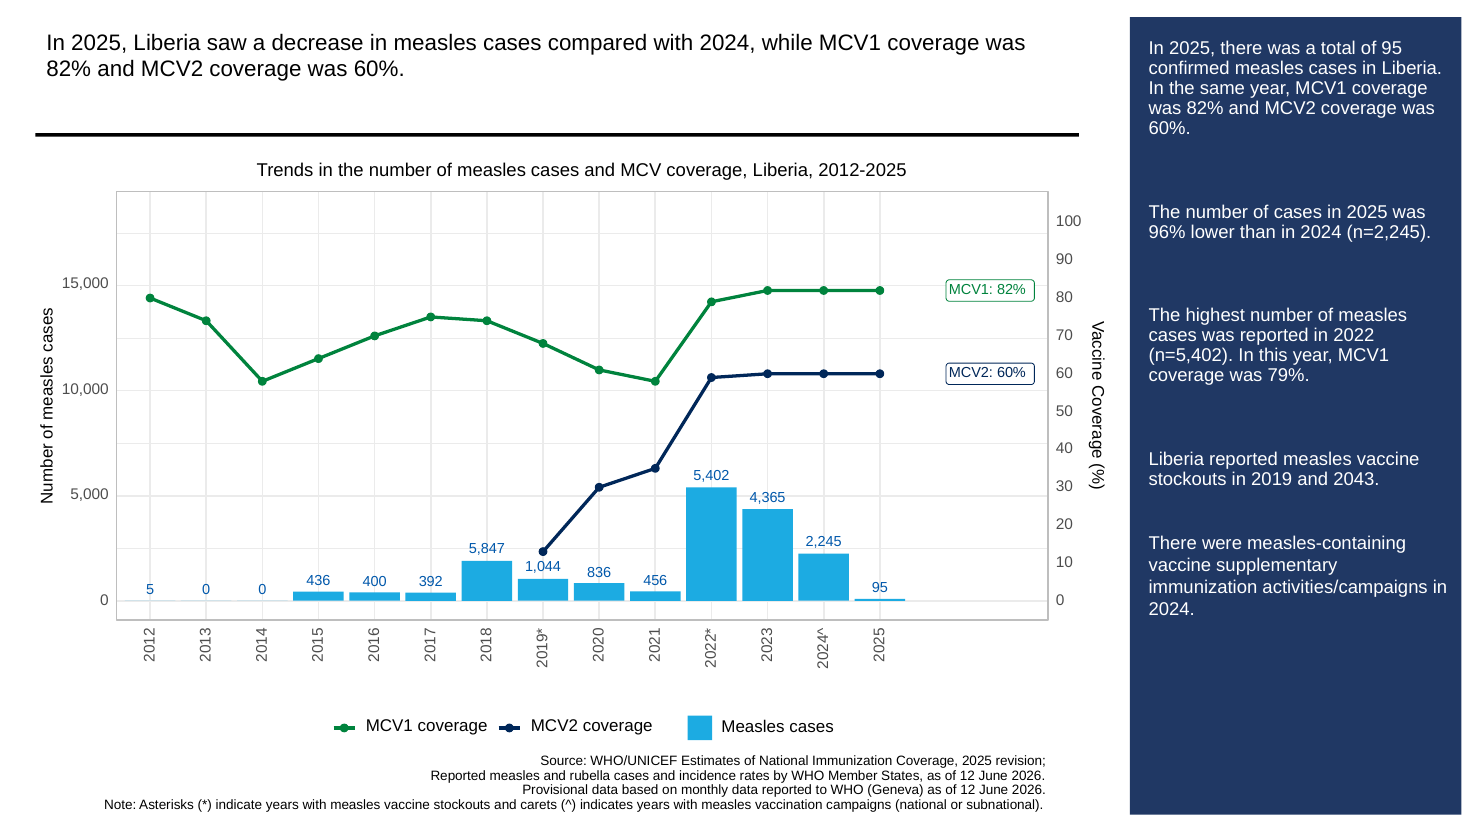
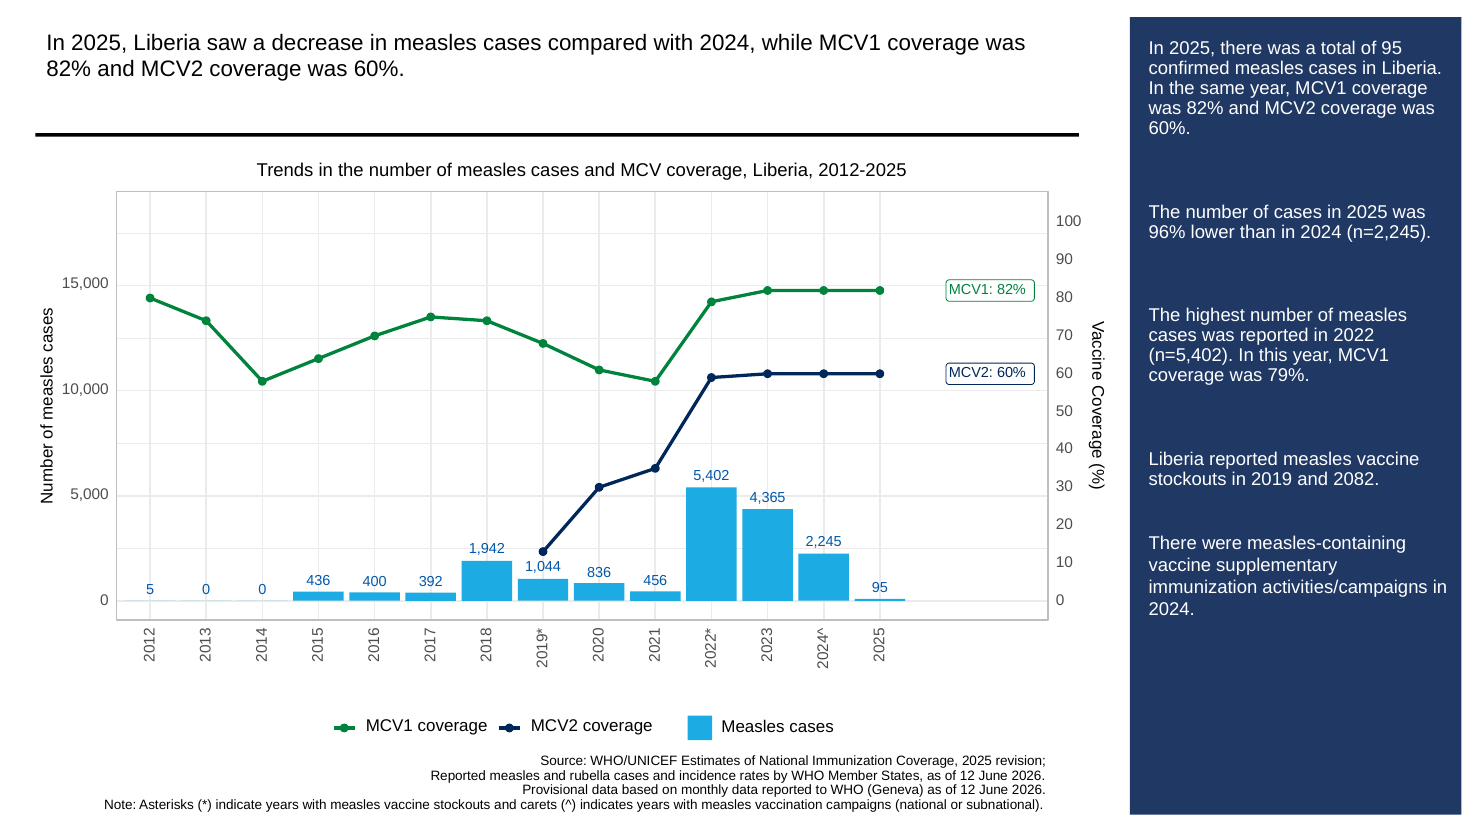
2043: 2043 -> 2082 (1356, 479)
5,847: 5,847 -> 1,942 (487, 549)
